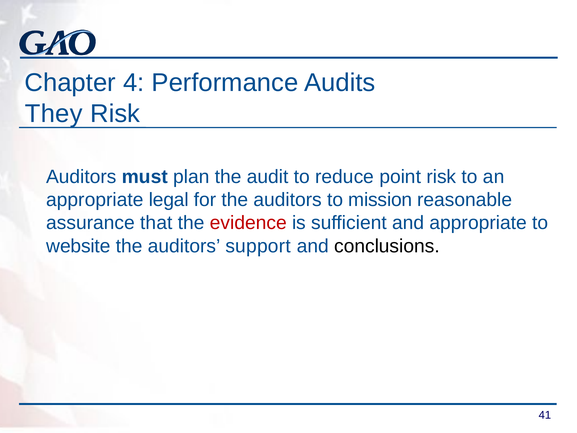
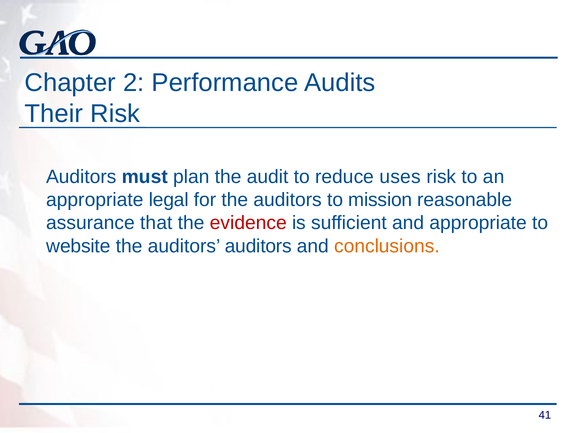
4: 4 -> 2 (134, 83)
They: They -> Their (54, 113)
point: point -> uses (400, 177)
auditors support: support -> auditors (258, 246)
conclusions colour: black -> orange (387, 246)
